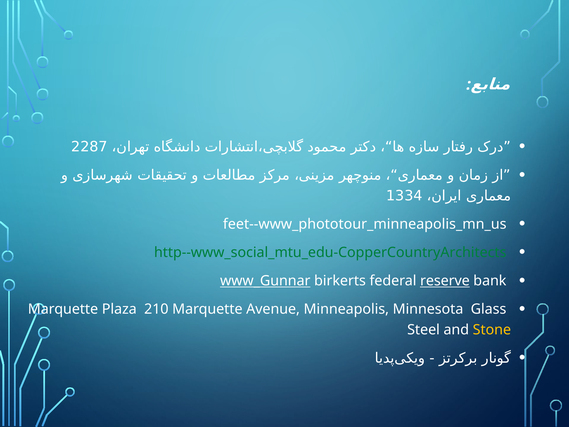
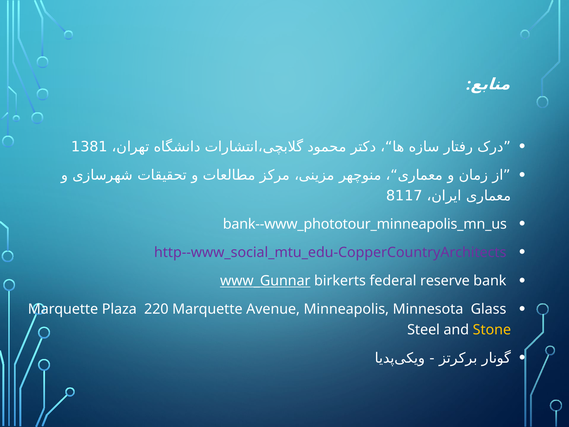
2287: 2287 -> 1381 (89, 147)
1334: 1334 -> 8117 (404, 196)
feet--www_phototour_minneapolis_mn_us: feet--www_phototour_minneapolis_mn_us -> bank--www_phototour_minneapolis_mn_us (365, 224)
http--www_social_mtu_edu-CopperCountryArchitects colour: green -> purple (330, 252)
reserve underline: present -> none (445, 281)
210: 210 -> 220 (156, 309)
